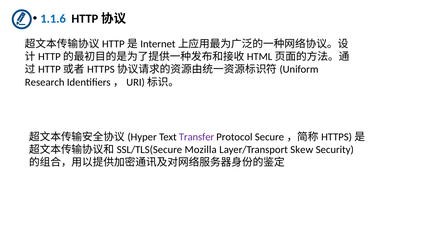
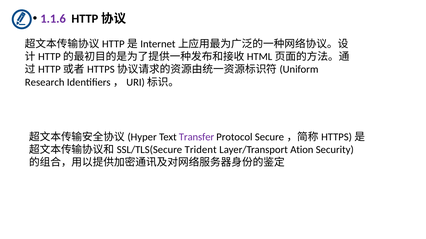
1.1.6 colour: blue -> purple (53, 19)
Mozilla: Mozilla -> Trident (201, 150)
Skew: Skew -> Ation (302, 150)
